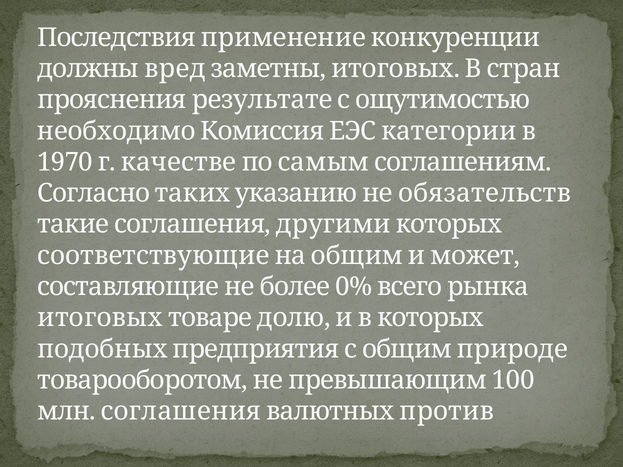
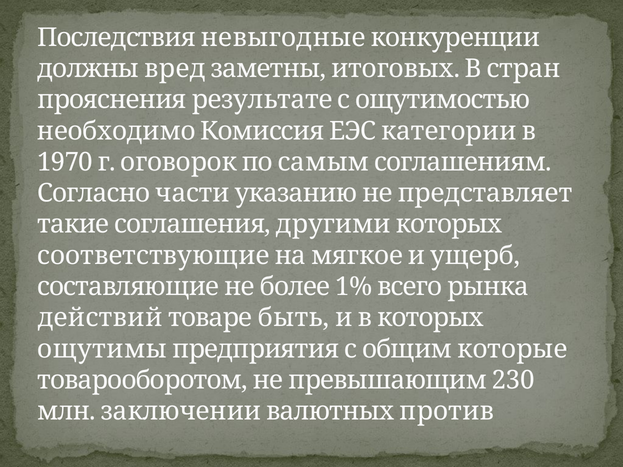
применение: применение -> невыгодные (283, 38)
качестве: качестве -> оговорок (179, 162)
таких: таких -> части (193, 193)
обязательств: обязательств -> представляет (485, 193)
на общим: общим -> мягкое (357, 256)
может: может -> ущерб (475, 256)
0%: 0% -> 1% (354, 287)
итоговых: итоговых -> действий (100, 318)
долю: долю -> быть (293, 318)
подобных: подобных -> ощутимы (102, 349)
природе: природе -> которые (512, 349)
100: 100 -> 230 (513, 380)
млн соглашения: соглашения -> заключении (181, 411)
